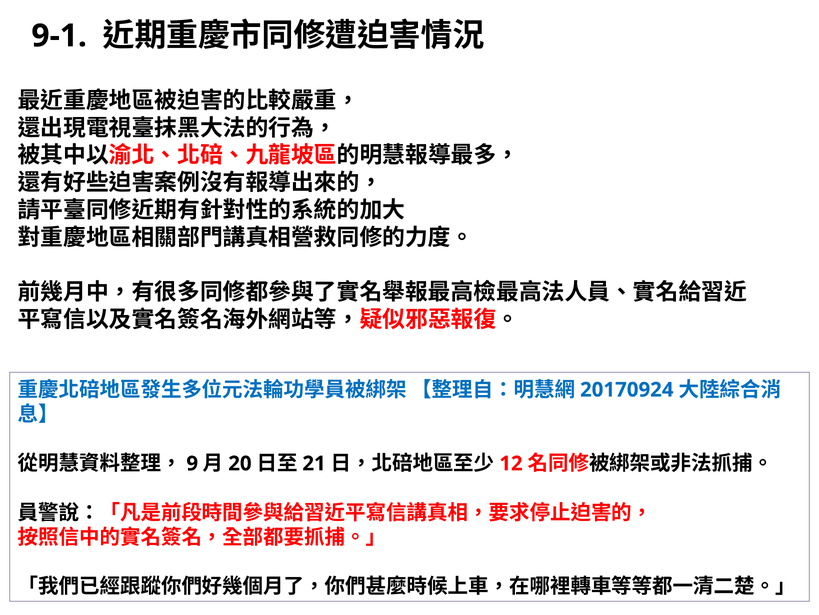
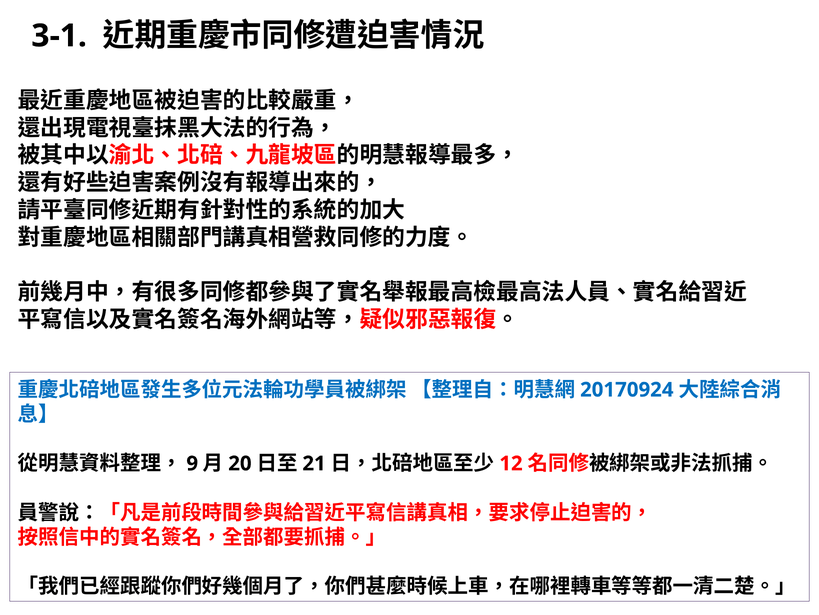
9-1: 9-1 -> 3-1 (59, 36)
